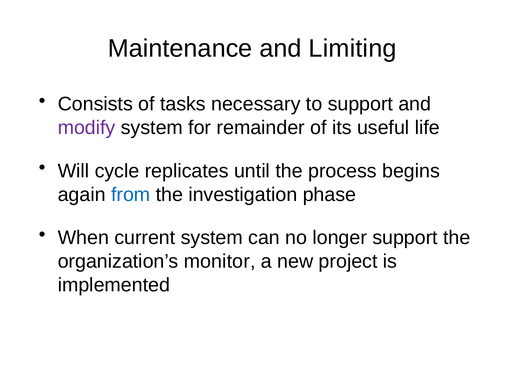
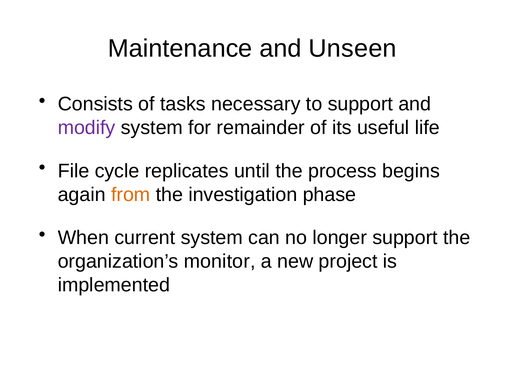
Limiting: Limiting -> Unseen (353, 48)
Will: Will -> File (74, 171)
from colour: blue -> orange (131, 194)
